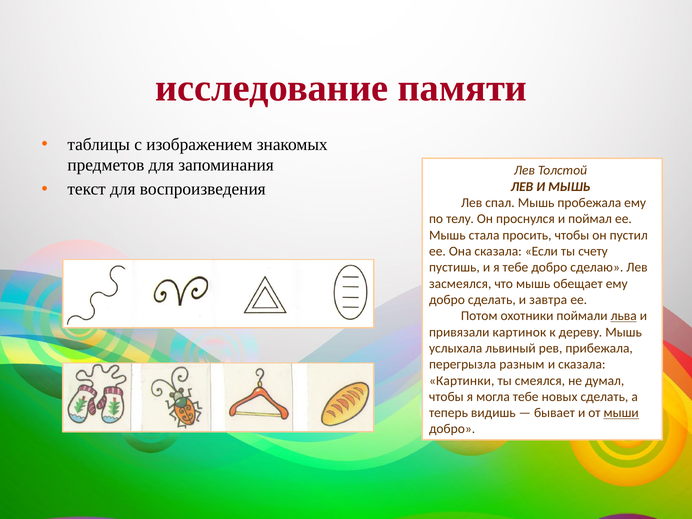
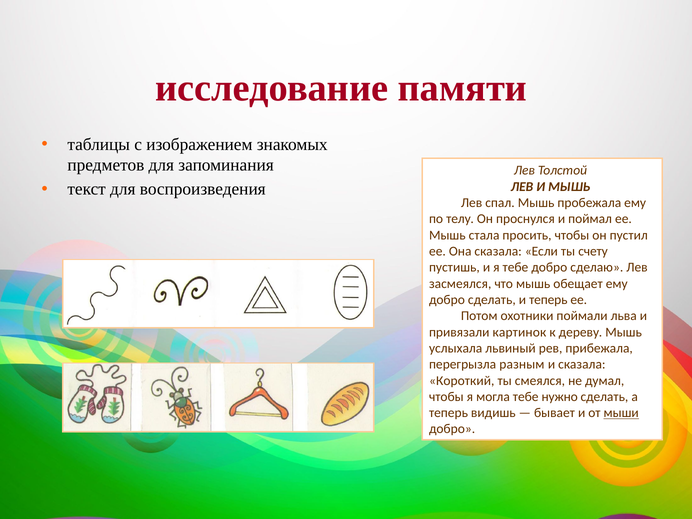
и завтра: завтра -> теперь (548, 300)
льва underline: present -> none (624, 316)
Картинки: Картинки -> Короткий (462, 381)
новых: новых -> нужно (560, 397)
